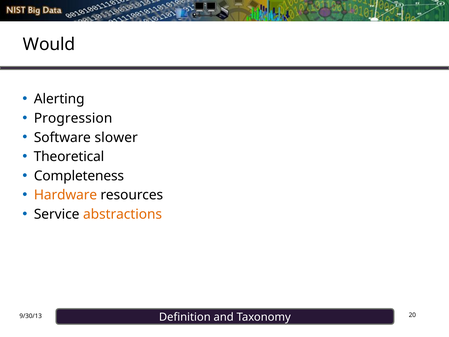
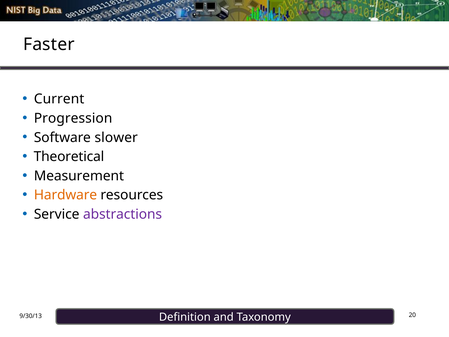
Would: Would -> Faster (49, 44)
Alerting: Alerting -> Current (59, 99)
Completeness: Completeness -> Measurement (79, 176)
abstractions colour: orange -> purple (123, 214)
